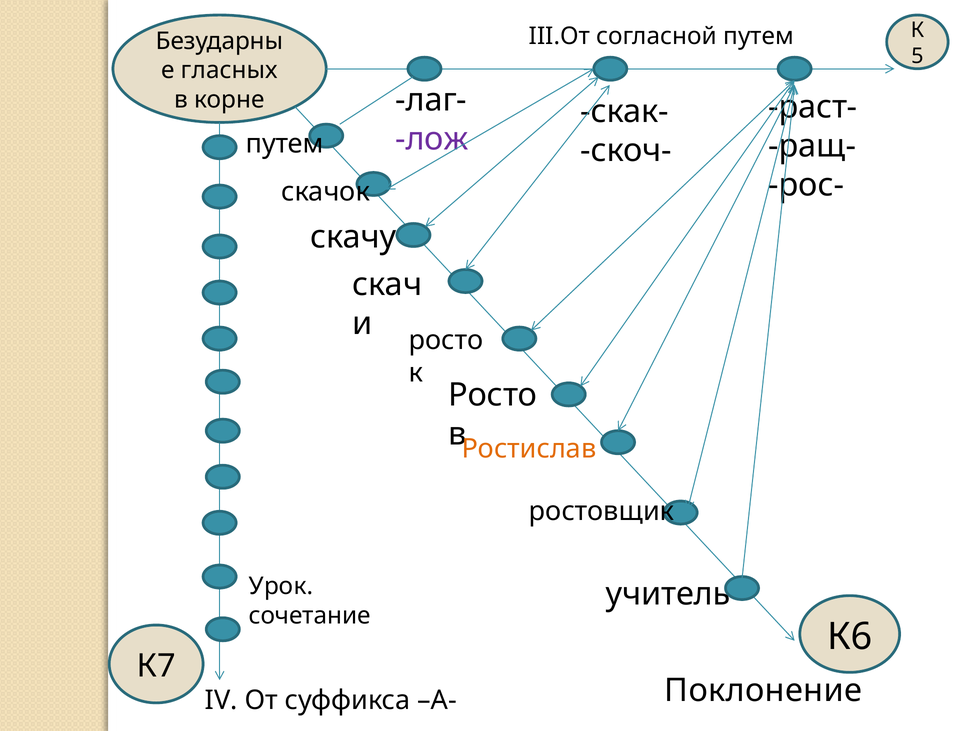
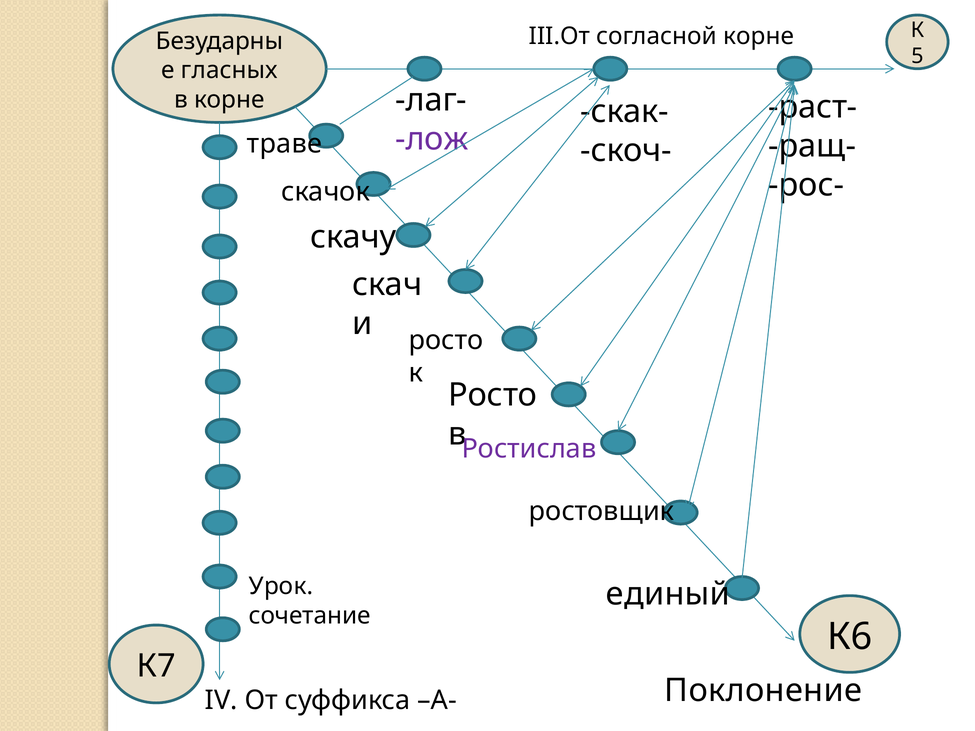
согласной путем: путем -> корне (759, 36)
путем: путем -> траве (284, 144)
Ростислав colour: orange -> purple (529, 449)
учитель: учитель -> единый (668, 594)
